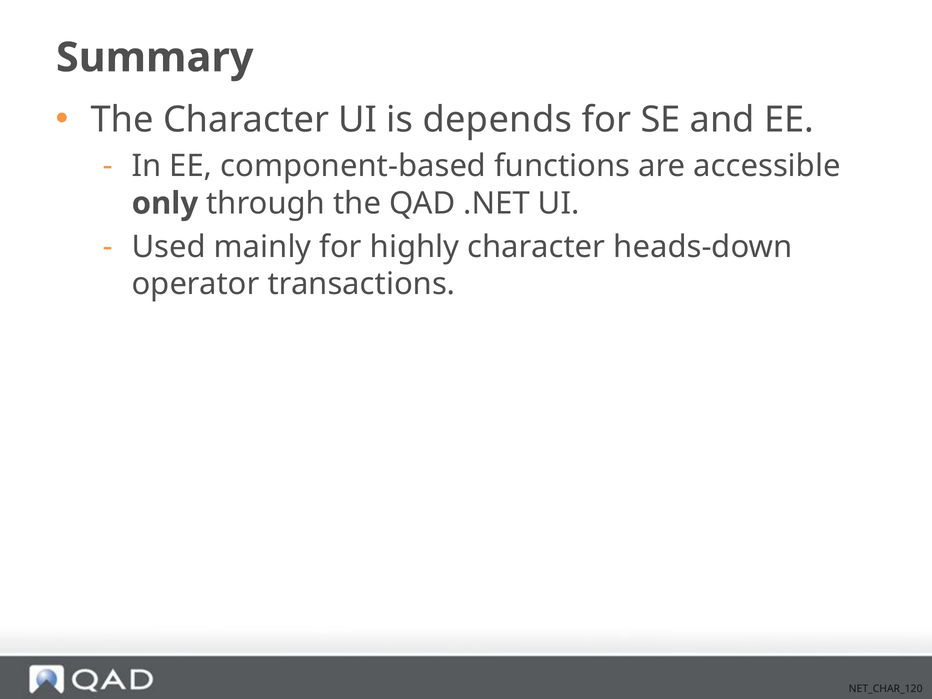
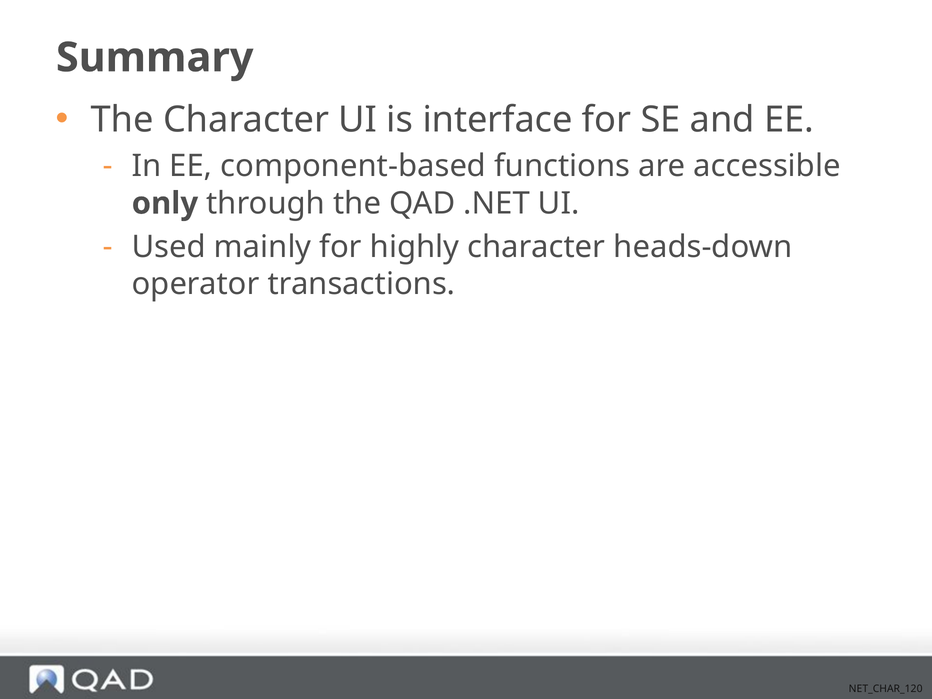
depends: depends -> interface (498, 120)
